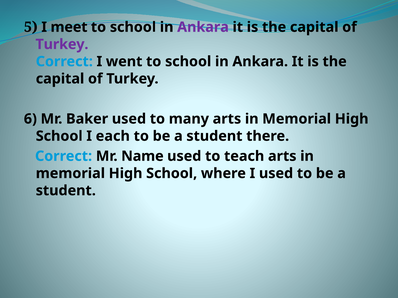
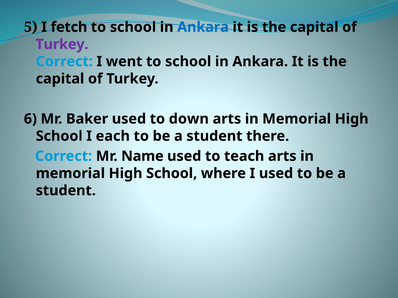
meet: meet -> fetch (69, 27)
Ankara colour: purple -> blue (203, 27)
many: many -> down (189, 119)
